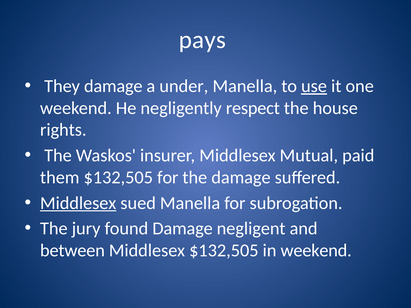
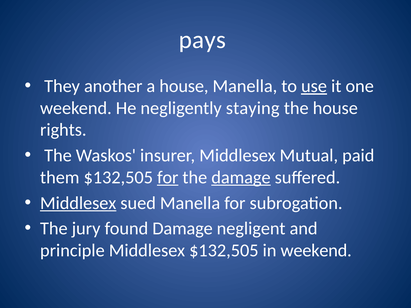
They damage: damage -> another (113, 86)
a under: under -> house (184, 86)
respect: respect -> staying (253, 108)
for underline: none -> present (168, 178)
damage underline: none -> present (241, 178)
between: between -> principle (72, 251)
